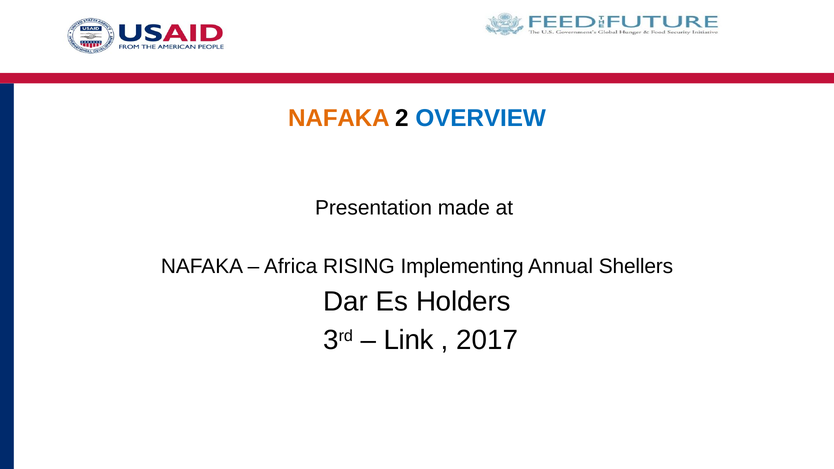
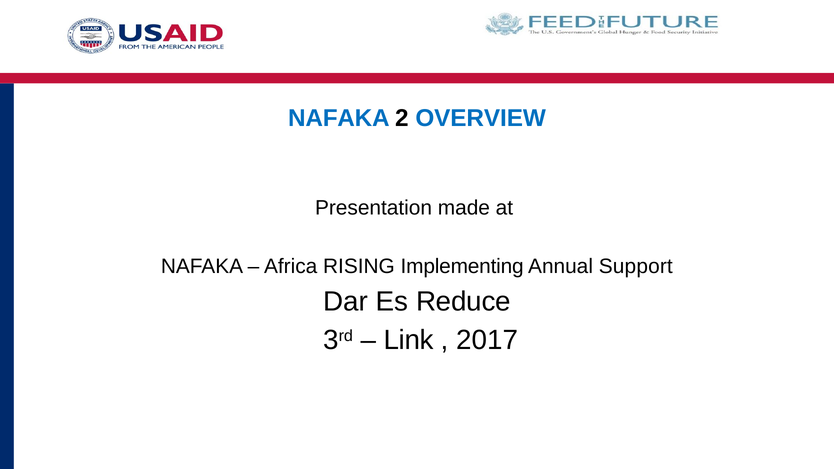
NAFAKA colour: orange -> blue (339, 118)
Shellers: Shellers -> Support (636, 266)
Holders: Holders -> Reduce (463, 301)
